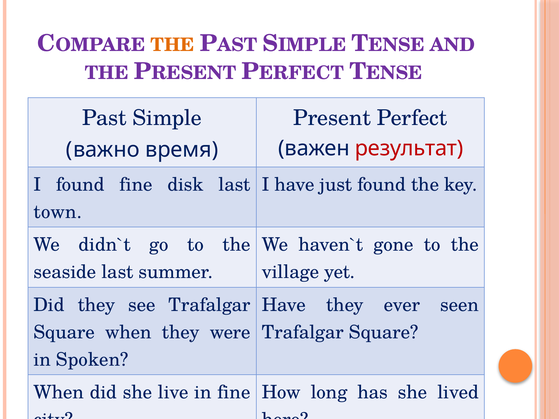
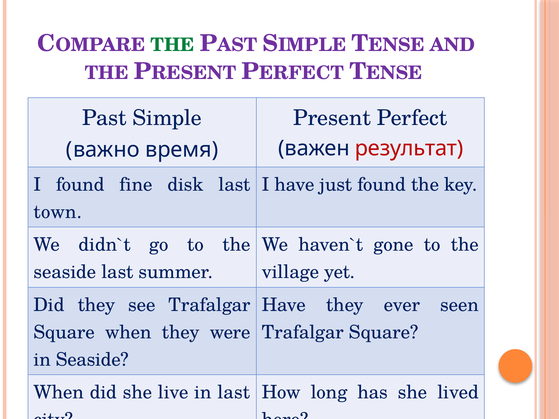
THE colour: orange -> green (172, 45)
in Spoken: Spoken -> Seaside (92, 360)
in fine: fine -> last (234, 393)
